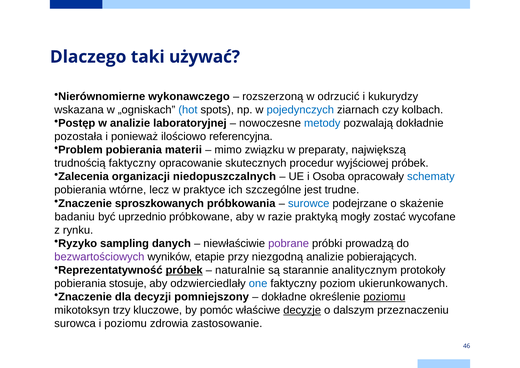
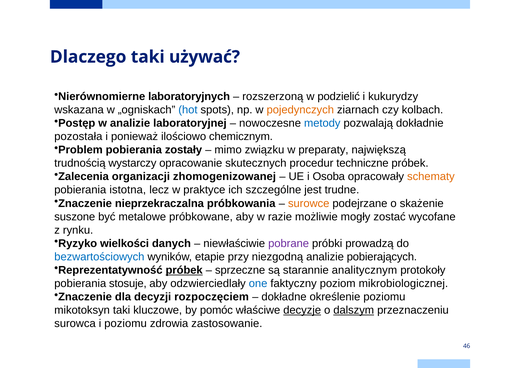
wykonawczego: wykonawczego -> laboratoryjnych (189, 96)
odrzucić: odrzucić -> podzielić (339, 96)
pojedynczych colour: blue -> orange (300, 110)
referencyjna: referencyjna -> chemicznym (241, 136)
materii: materii -> zostały (184, 150)
trudnością faktyczny: faktyczny -> wystarczy (132, 163)
wyjściowej: wyjściowej -> techniczne (362, 163)
niedopuszczalnych: niedopuszczalnych -> zhomogenizowanej (224, 176)
schematy colour: blue -> orange (431, 176)
wtórne: wtórne -> istotna (128, 190)
sproszkowanych: sproszkowanych -> nieprzekraczalna (159, 203)
surowce colour: blue -> orange (309, 203)
badaniu: badaniu -> suszone (75, 217)
uprzednio: uprzednio -> metalowe (142, 217)
praktyką: praktyką -> możliwie (316, 217)
sampling: sampling -> wielkości (125, 243)
bezwartościowych colour: purple -> blue (99, 257)
naturalnie: naturalnie -> sprzeczne (240, 270)
ukierunkowanych: ukierunkowanych -> mikrobiologicznej (403, 283)
pomniejszony: pomniejszony -> rozpoczęciem (212, 297)
poziomu underline: present -> none (384, 297)
mikotoksyn trzy: trzy -> taki (122, 310)
dalszym underline: none -> present (354, 310)
